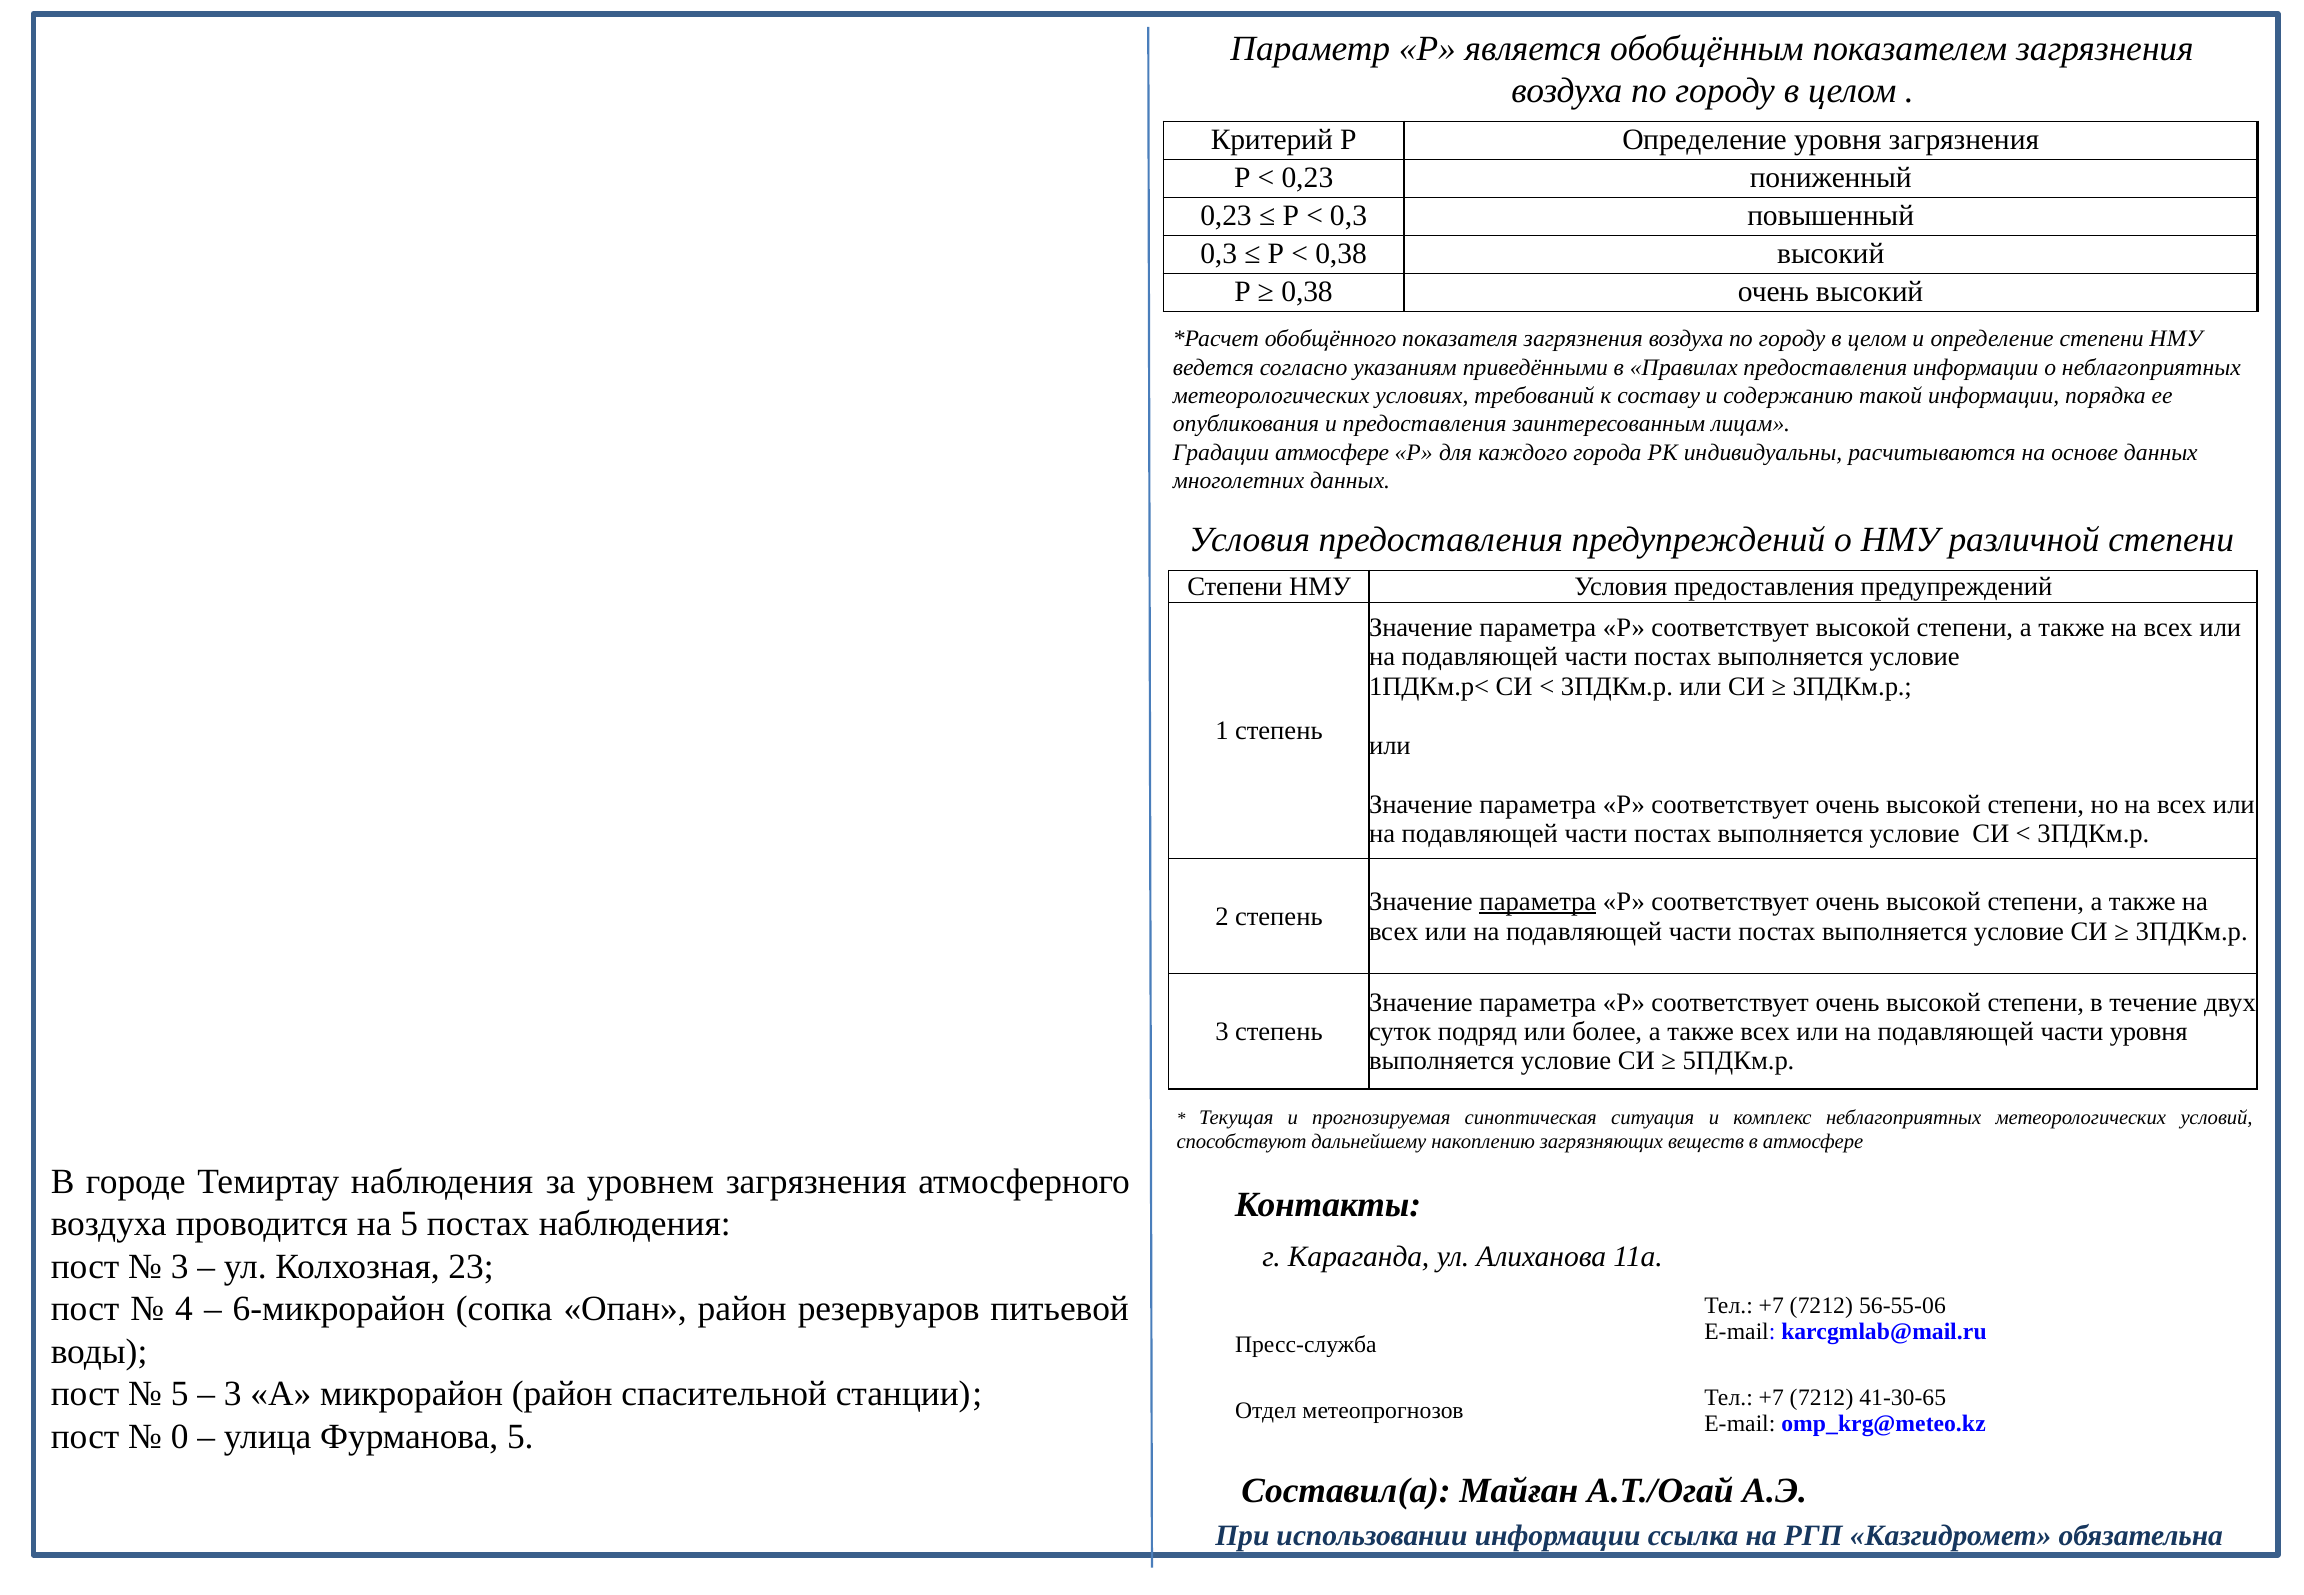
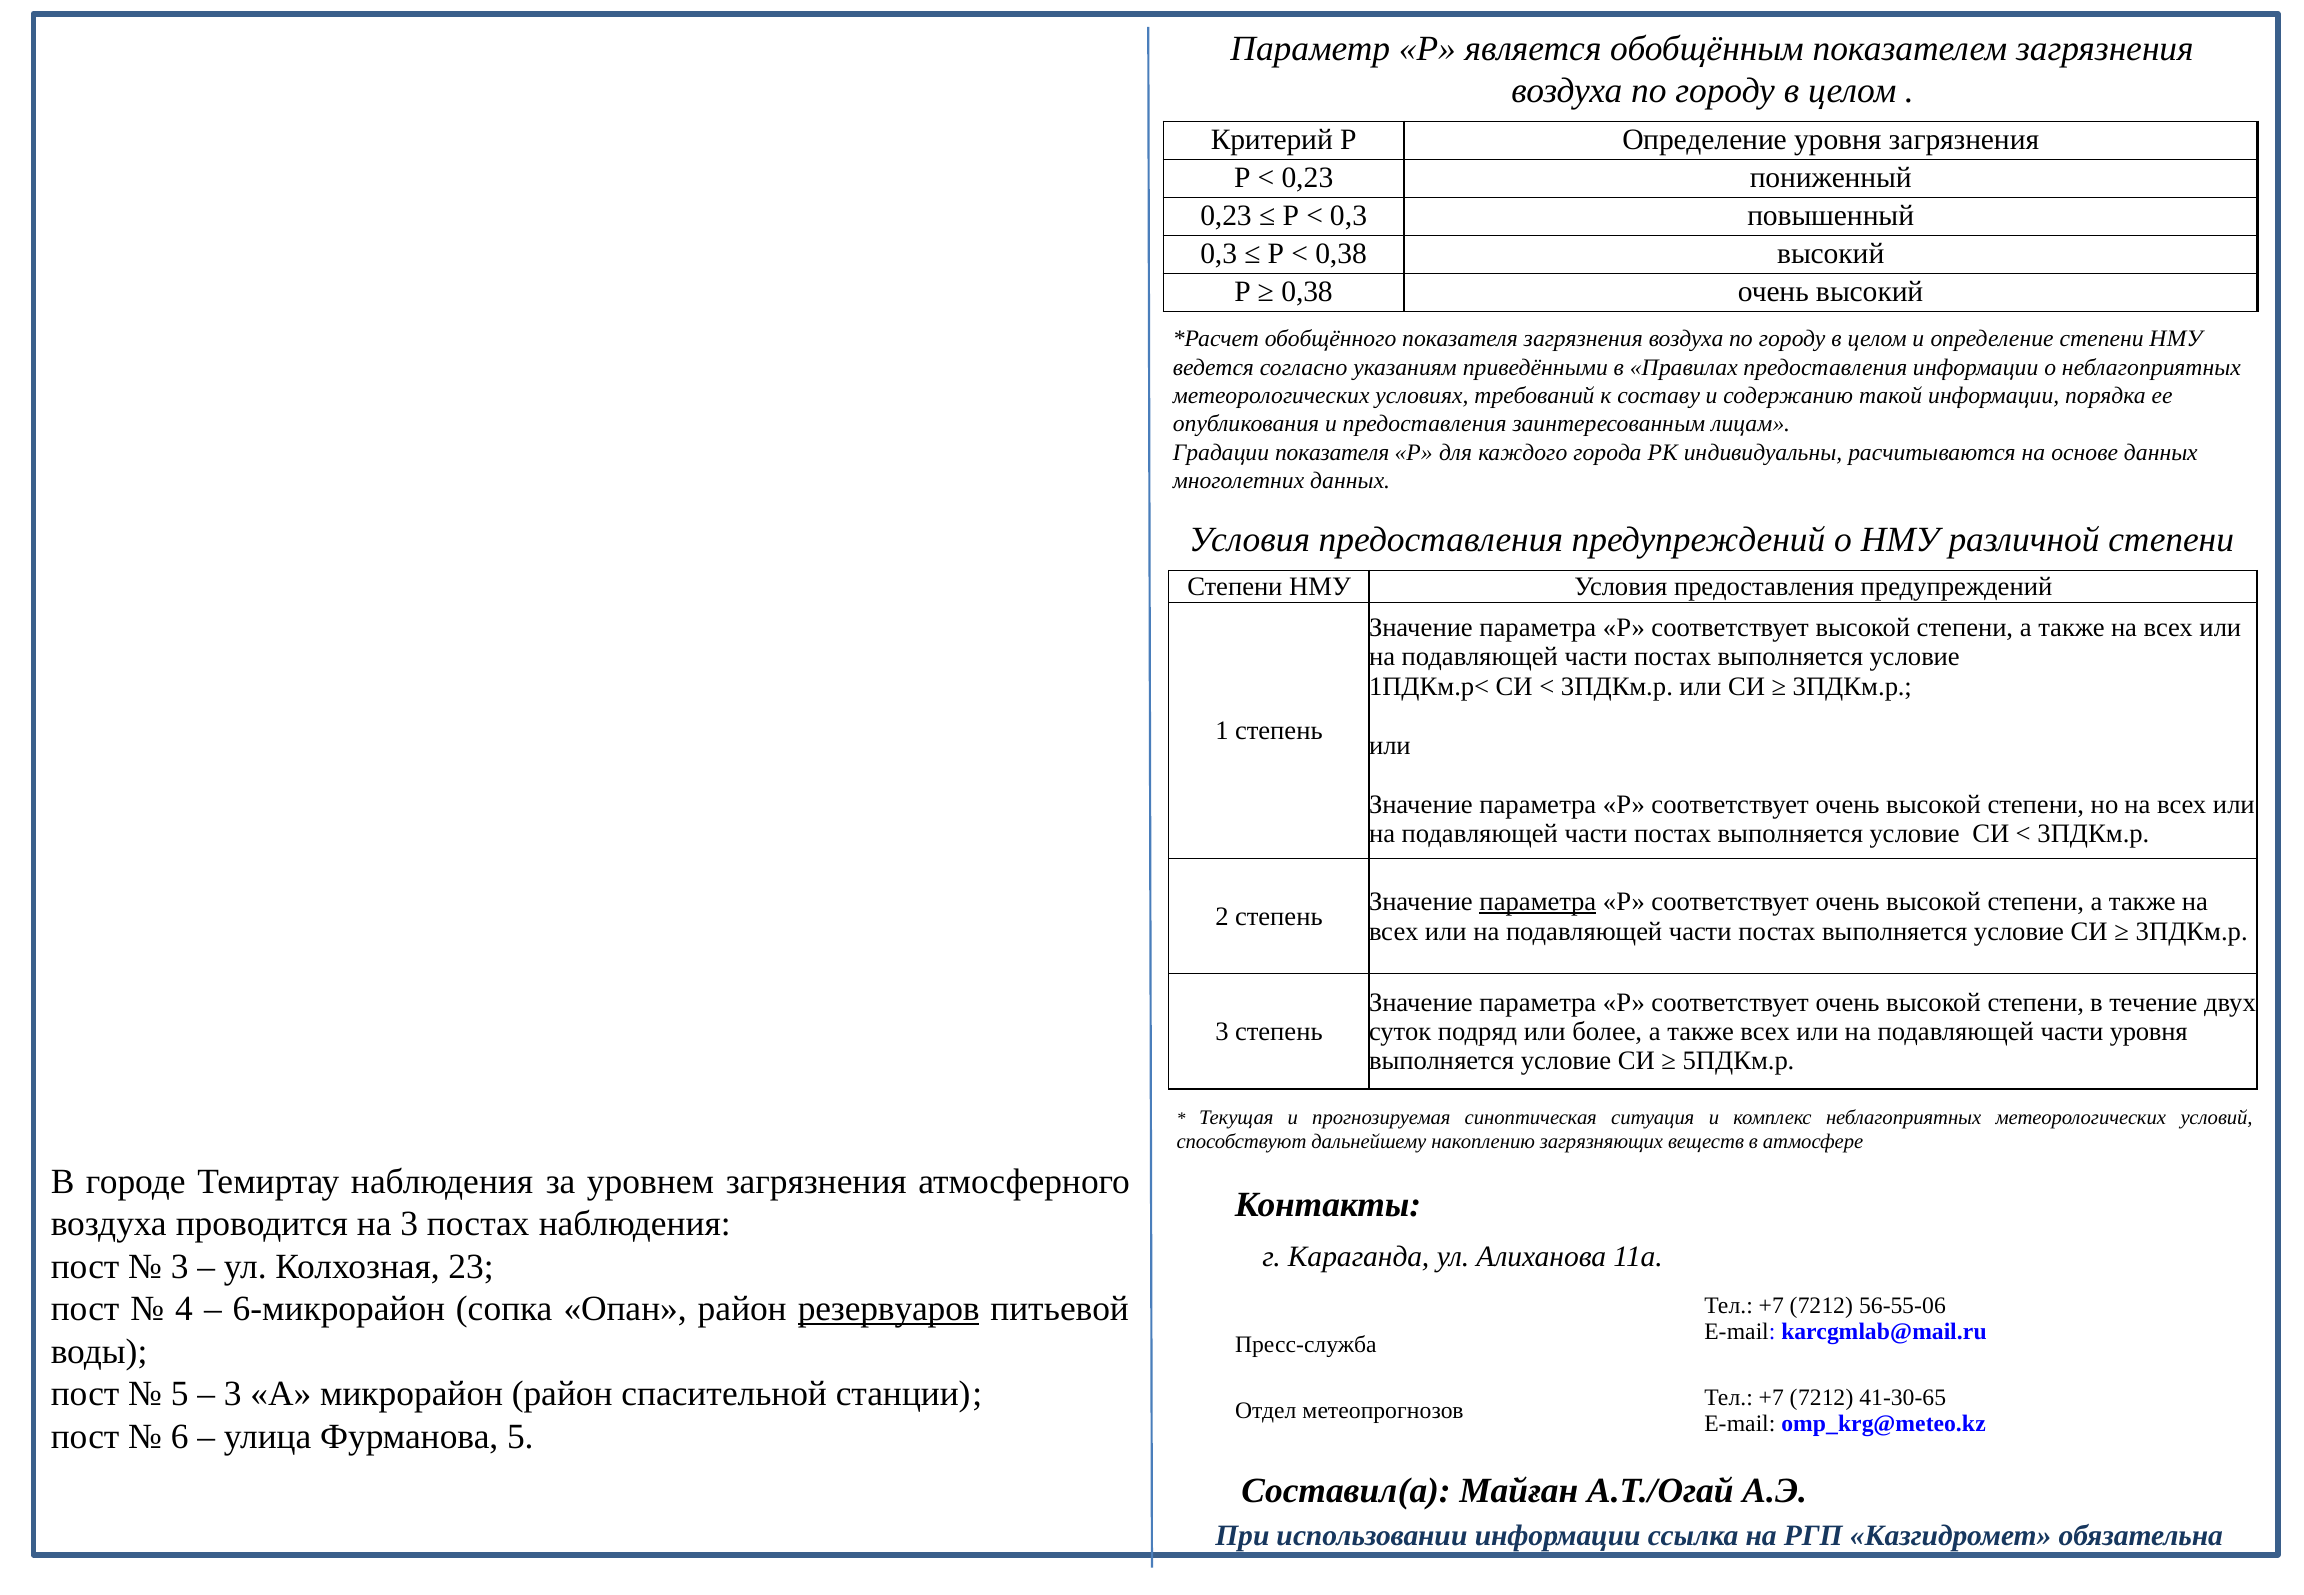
Градации атмосфере: атмосфере -> показателя (1332, 452)
на 5: 5 -> 3 (409, 1224)
резервуаров underline: none -> present (889, 1309)
0: 0 -> 6 (180, 1437)
